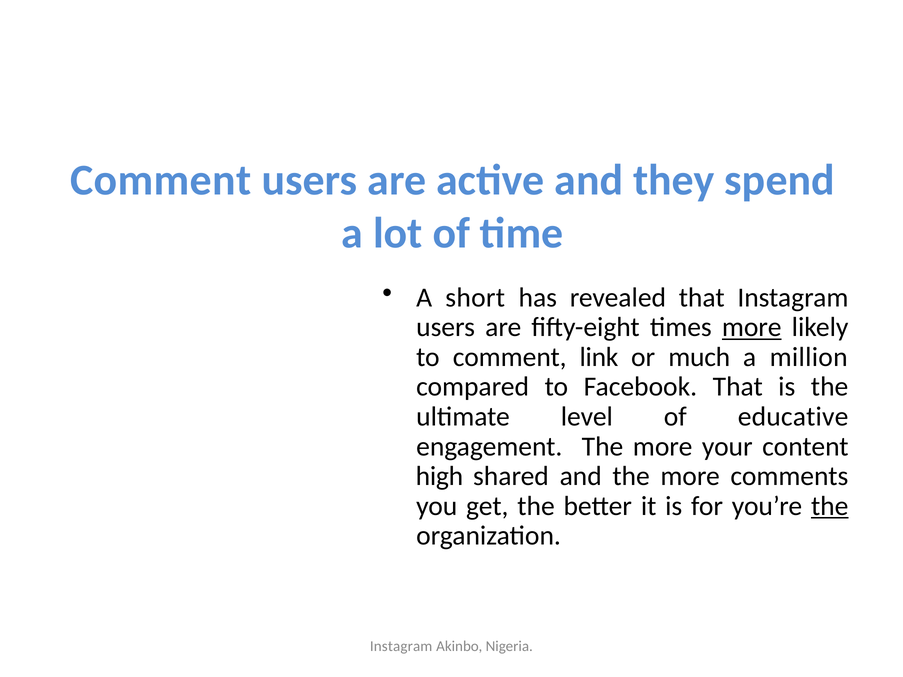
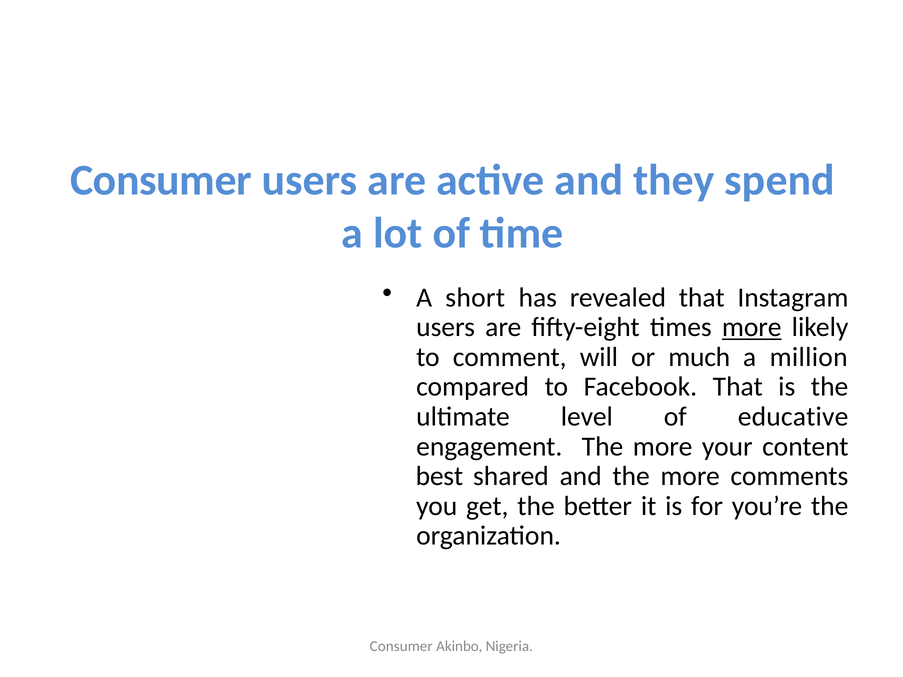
Comment: Comment -> Consumer (161, 181)
link: link -> will (599, 357)
high: high -> best (439, 476)
the underline: present -> none (830, 506)
Instagram: Instagram -> Consumer (401, 647)
